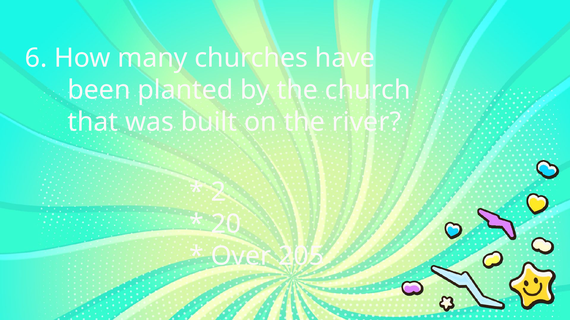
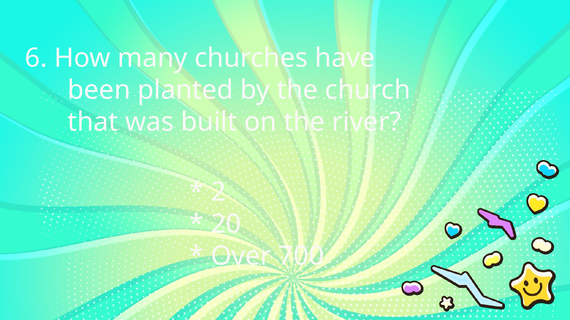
205: 205 -> 700 (301, 257)
